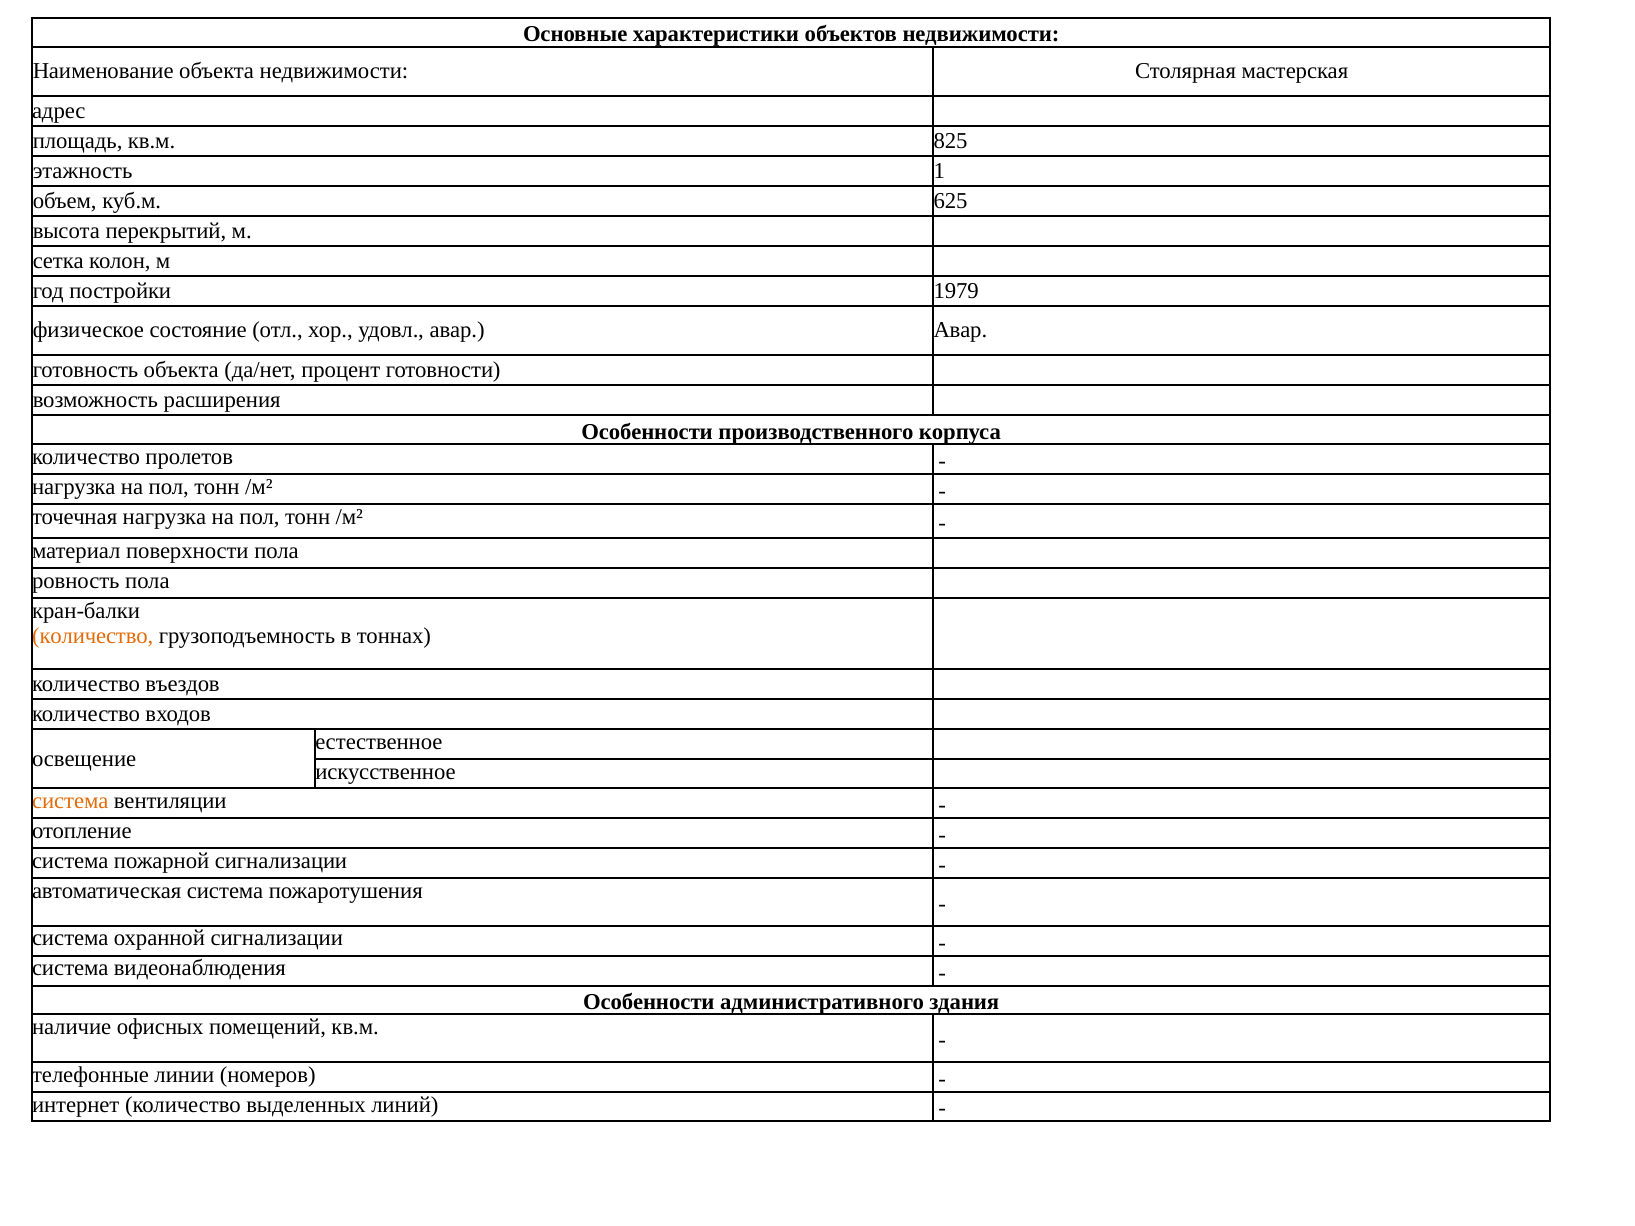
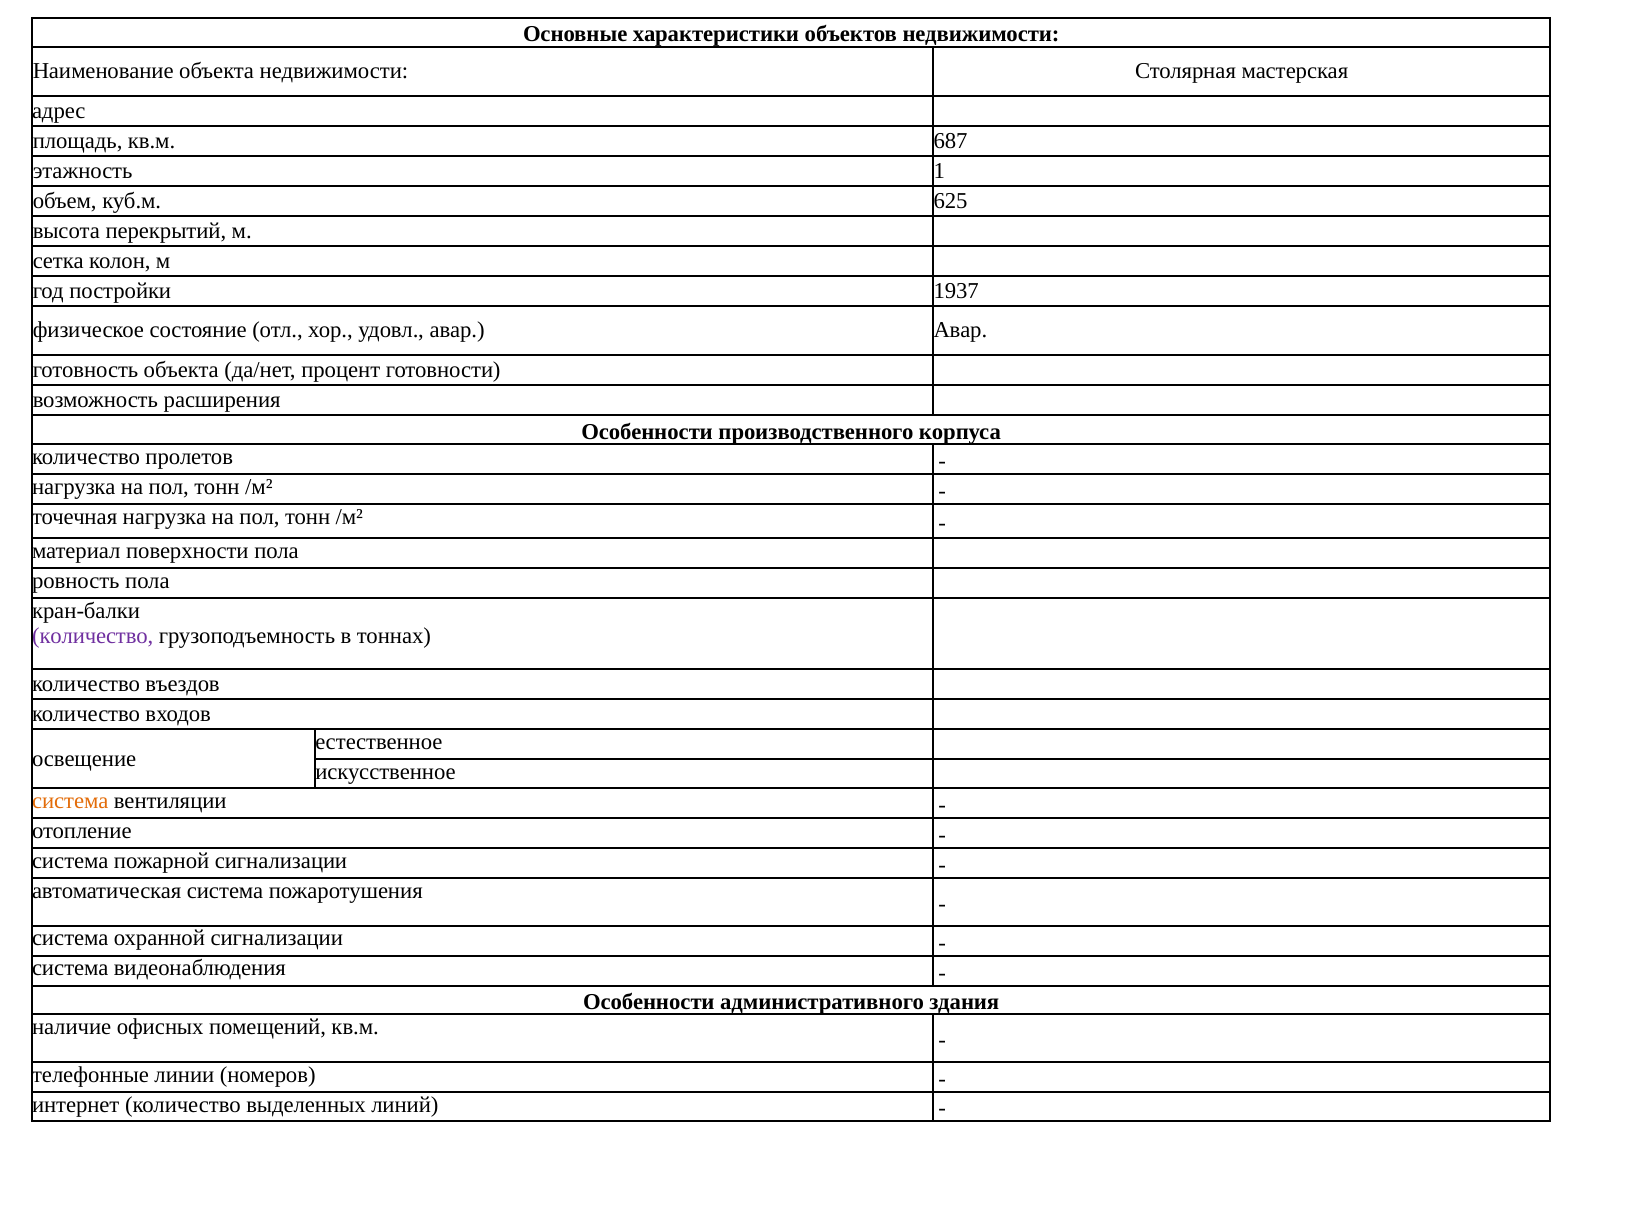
825: 825 -> 687 (951, 141)
1979: 1979 -> 1937 (956, 291)
количество colour: orange -> purple (93, 636)
